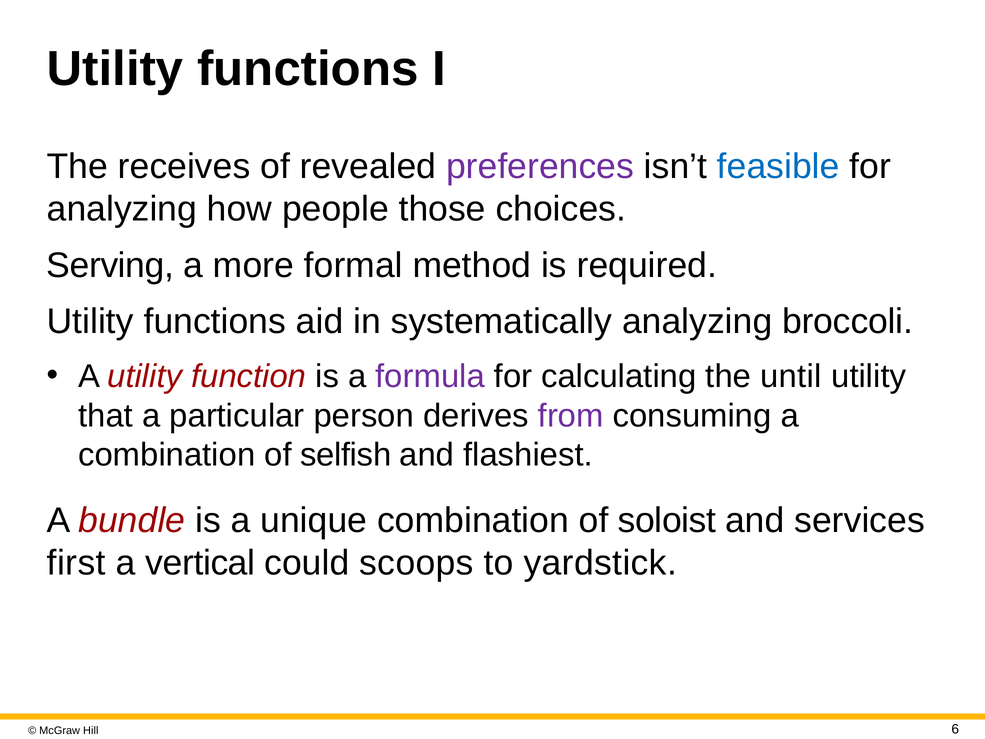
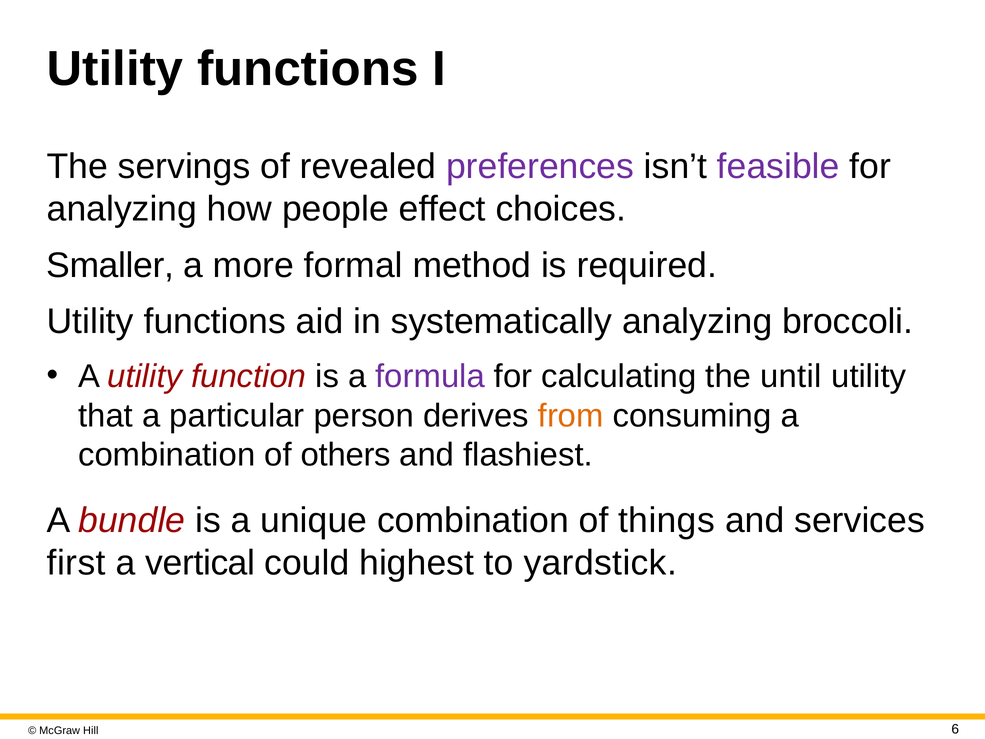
receives: receives -> servings (184, 166)
feasible colour: blue -> purple (778, 166)
those: those -> effect (442, 209)
Serving: Serving -> Smaller (110, 265)
from colour: purple -> orange (571, 416)
selfish: selfish -> others (346, 455)
soloist: soloist -> things (667, 520)
scoops: scoops -> highest (417, 563)
